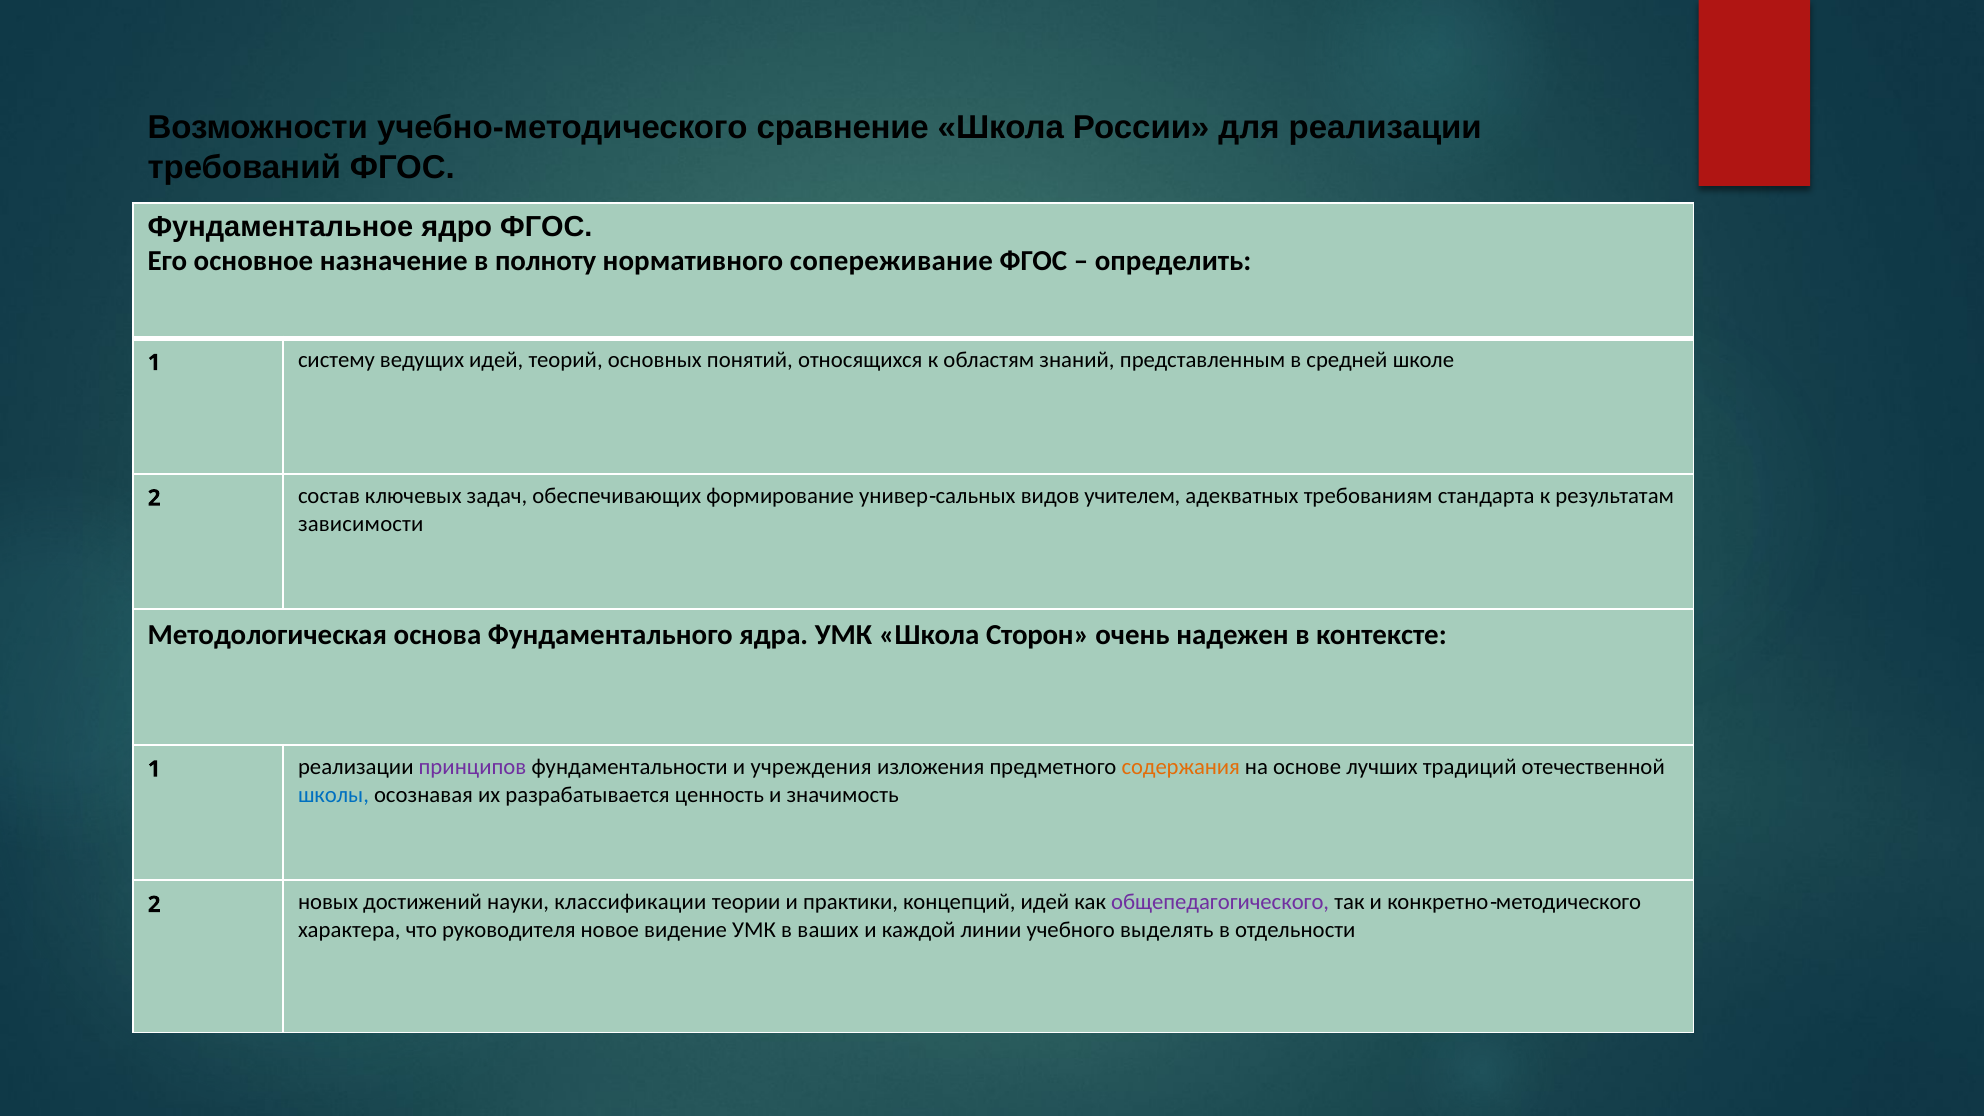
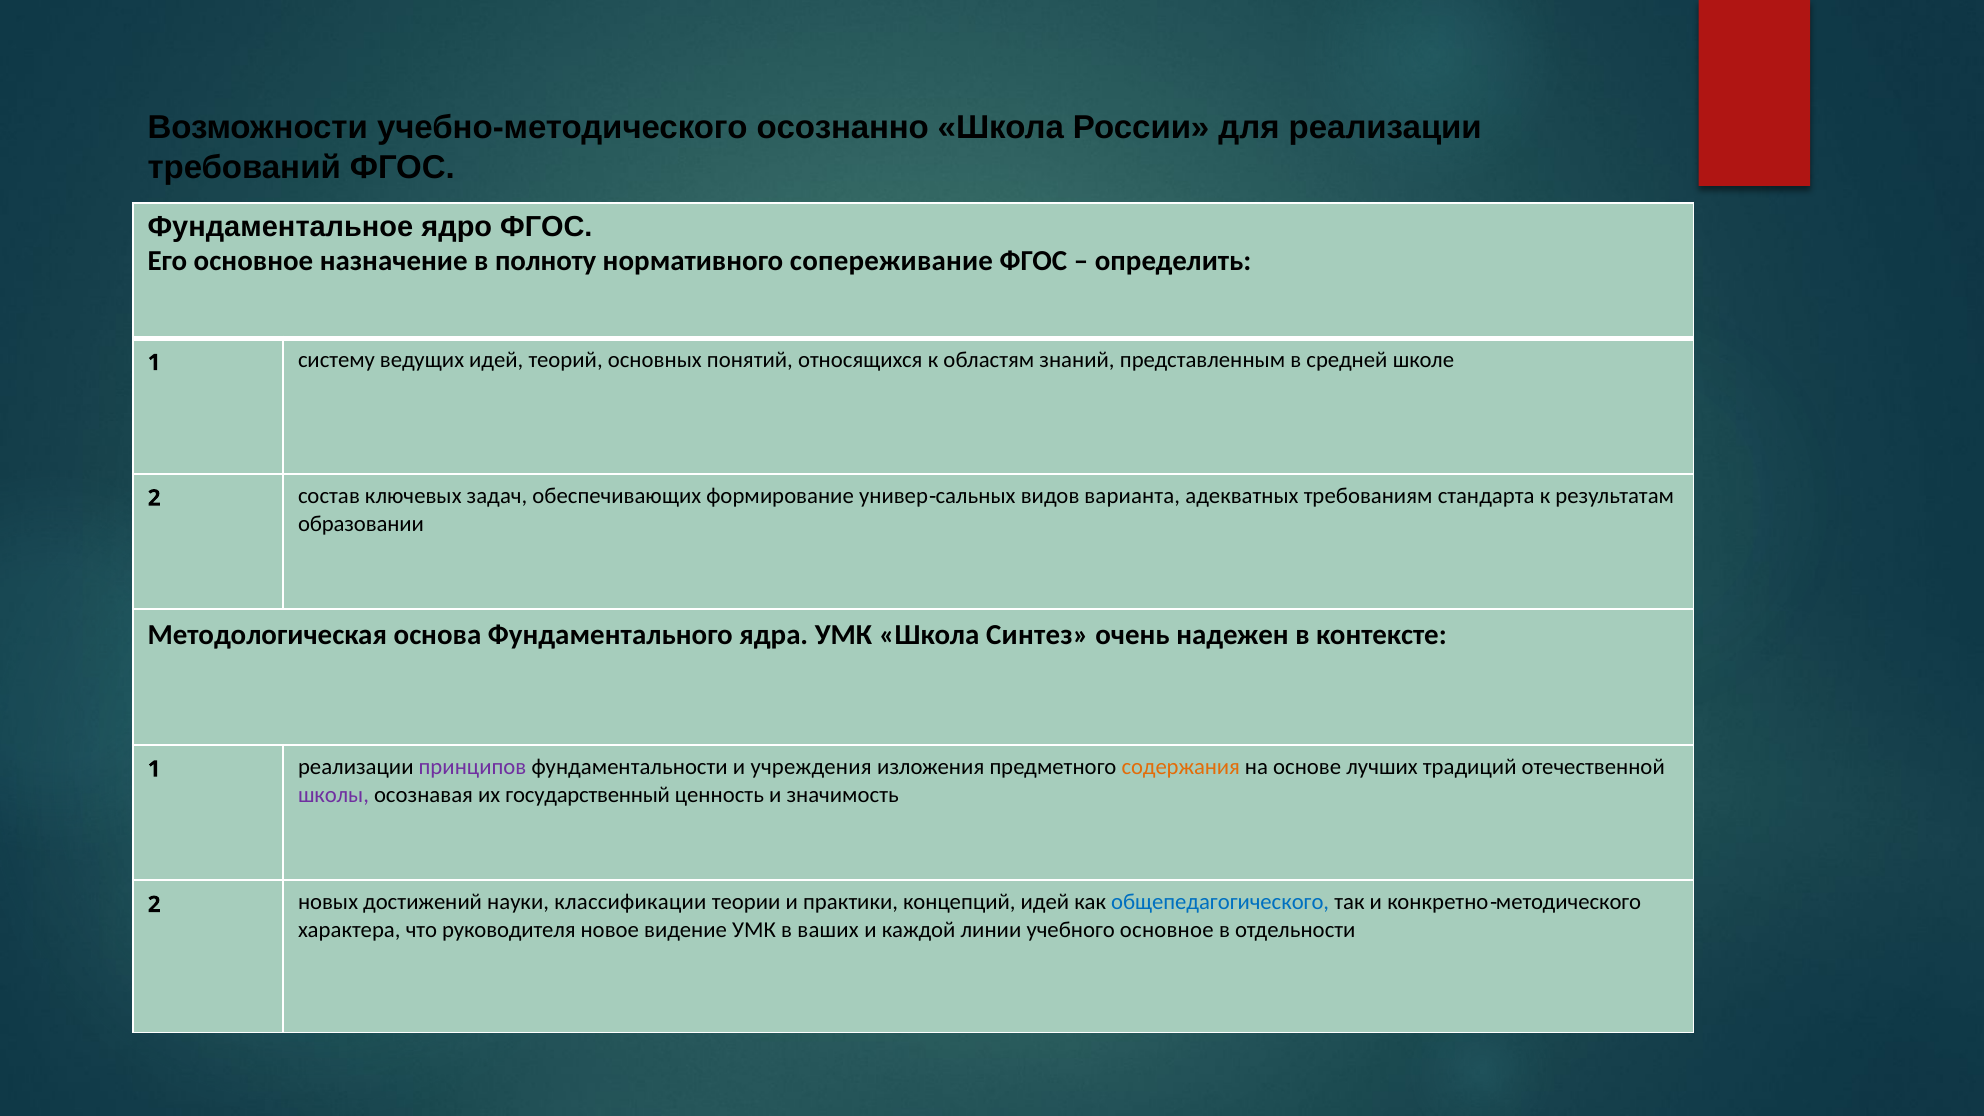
сравнение: сравнение -> осознанно (843, 128)
учителем: учителем -> варианта (1132, 496)
зависимости: зависимости -> образовании (361, 524)
Сторон: Сторон -> Синтез (1037, 635)
школы colour: blue -> purple (333, 795)
разрабатывается: разрабатывается -> государственный (588, 795)
общепедагогического colour: purple -> blue (1220, 902)
учебного выделять: выделять -> основное (1167, 930)
